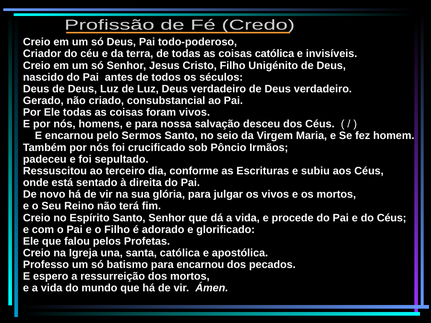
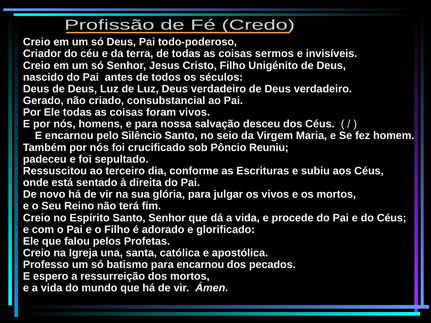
coisas católica: católica -> sermos (274, 54)
Sermos: Sermos -> Silêncio (142, 136)
Irmãos: Irmãos -> Reuniu (269, 148)
